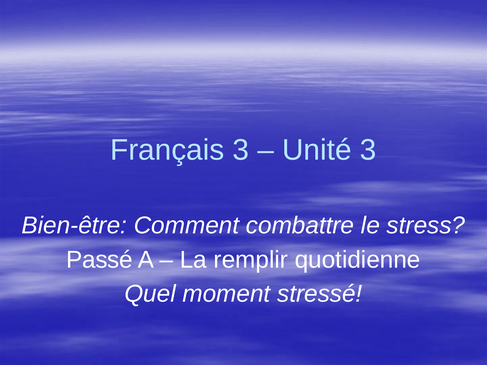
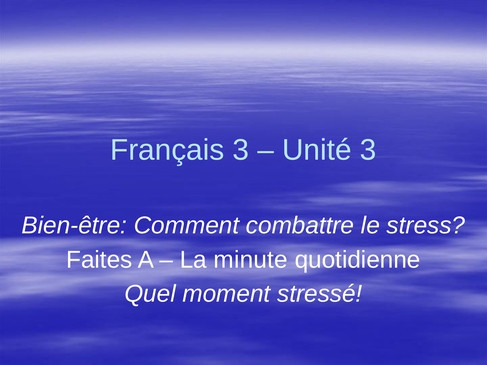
Passé: Passé -> Faites (99, 260)
remplir: remplir -> minute (251, 260)
